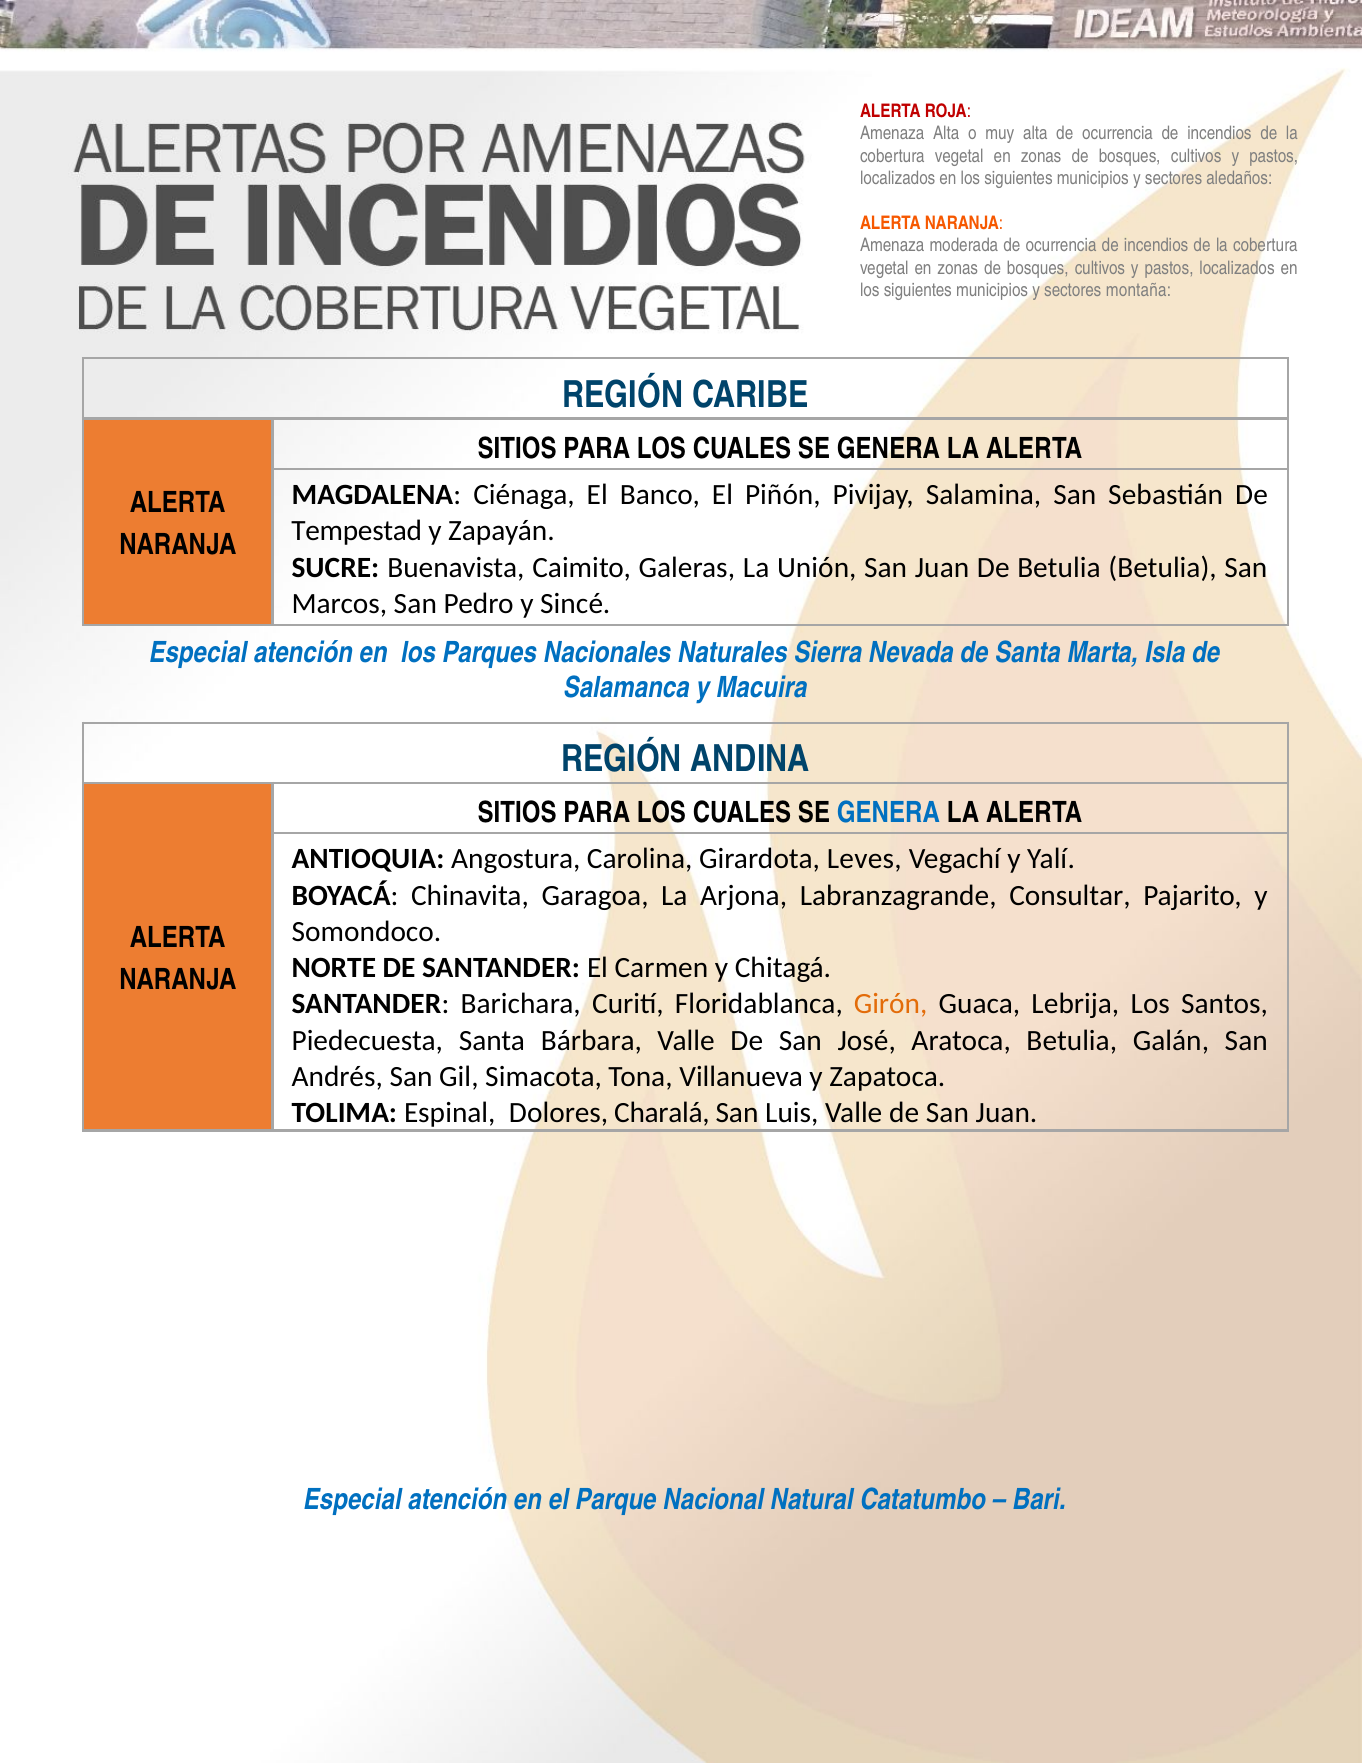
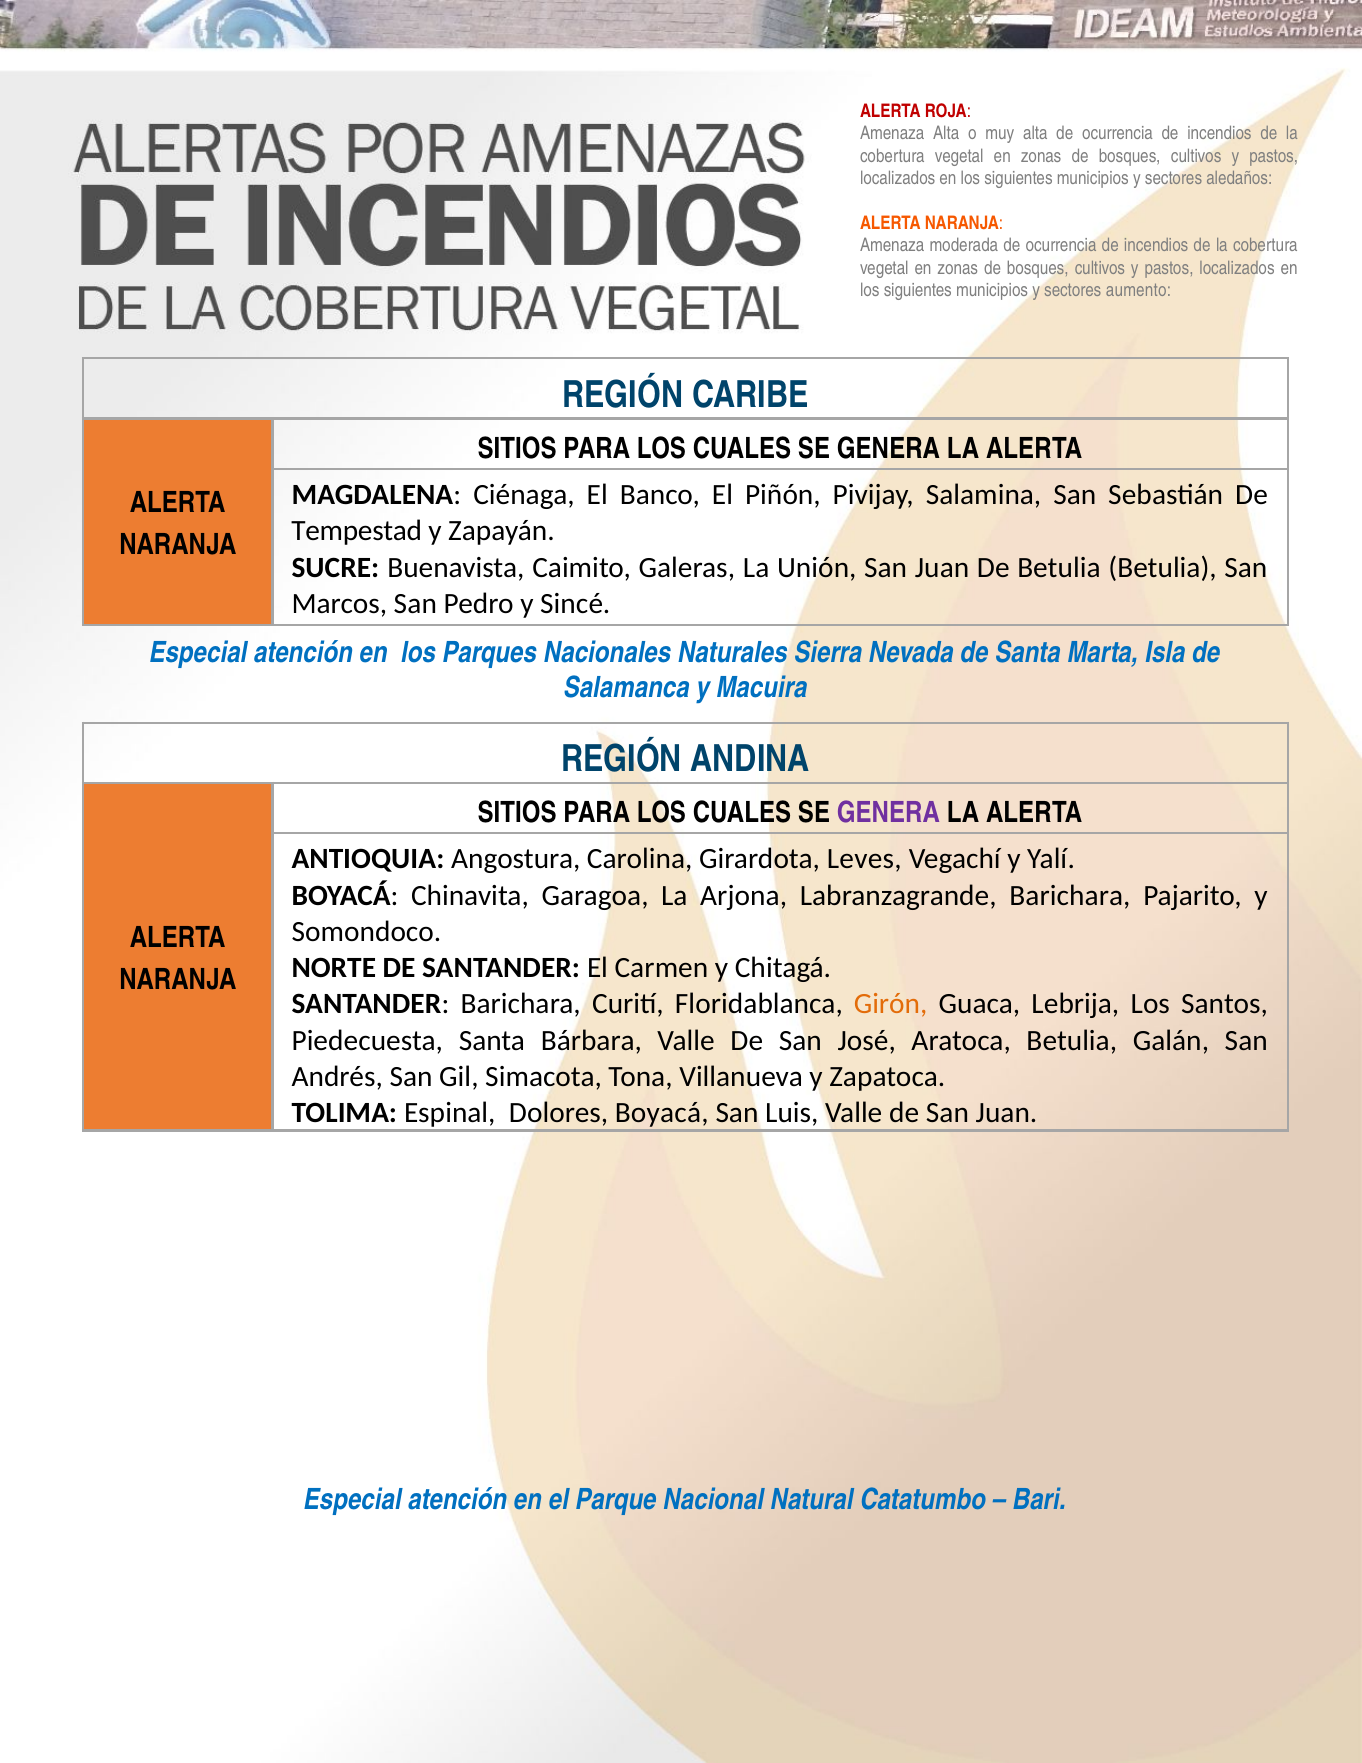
montaña: montaña -> aumento (1138, 291)
GENERA colour: blue -> purple (888, 813)
Labranzagrande Consultar: Consultar -> Barichara (1070, 896)
Dolores Charalá: Charalá -> Boyacá (662, 1113)
